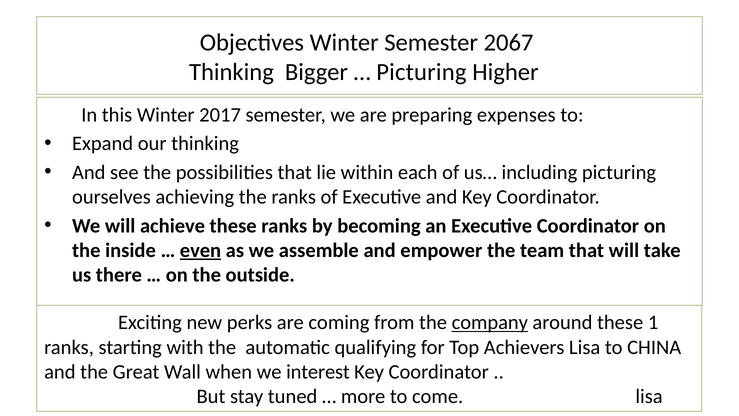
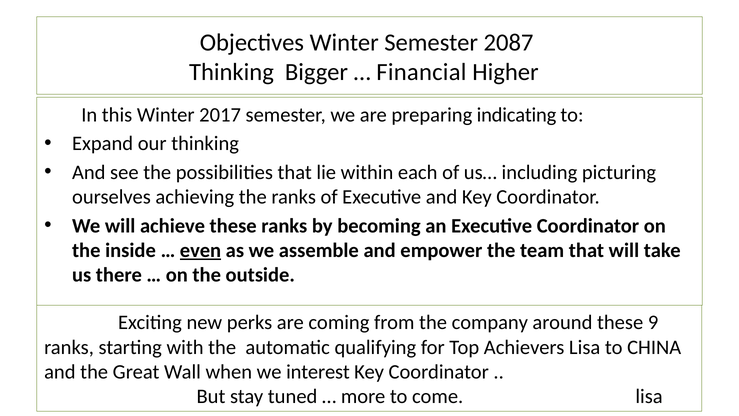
2067: 2067 -> 2087 (509, 42)
Picturing: Picturing -> Financial (421, 72)
expenses: expenses -> indicating (516, 115)
company underline: present -> none (490, 322)
1: 1 -> 9 (653, 322)
